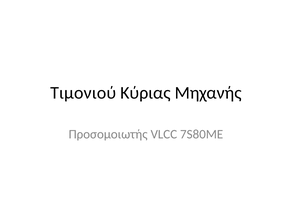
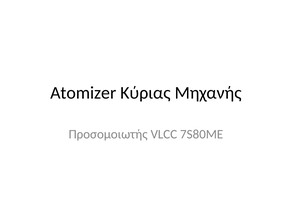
Τιμονιού: Τιμονιού -> Atomizer (83, 93)
